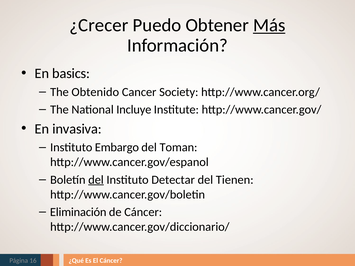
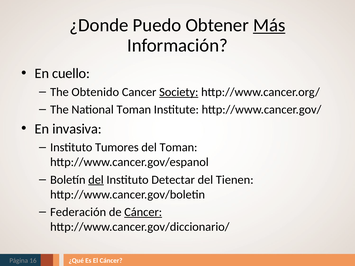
¿Crecer: ¿Crecer -> ¿Donde (99, 25)
basics: basics -> cuello (71, 73)
Society underline: none -> present (179, 92)
National Incluye: Incluye -> Toman (134, 110)
Embargo: Embargo -> Tumores (117, 148)
Eliminación: Eliminación -> Federación (78, 212)
Cáncer underline: none -> present (143, 212)
